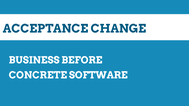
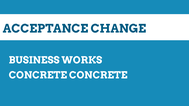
BEFORE: BEFORE -> WORKS (82, 60)
CONCRETE SOFTWARE: SOFTWARE -> CONCRETE (98, 75)
